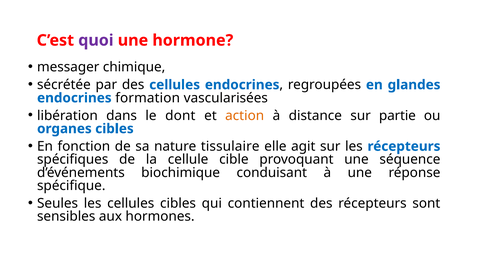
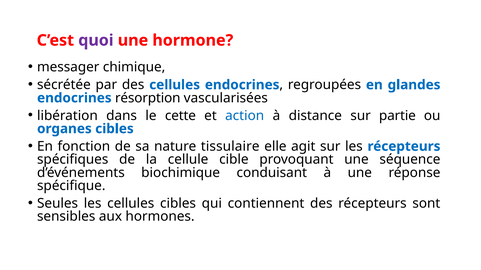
formation: formation -> résorption (148, 98)
dont: dont -> cette (180, 116)
action colour: orange -> blue (245, 116)
